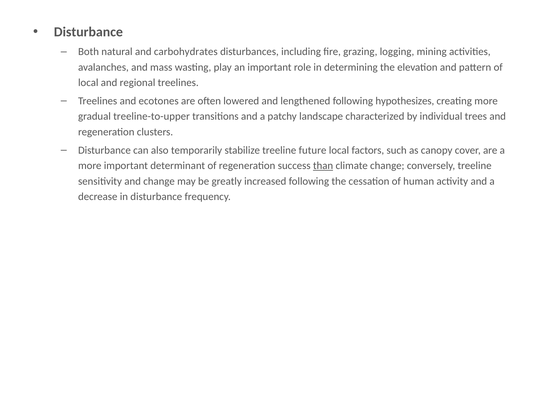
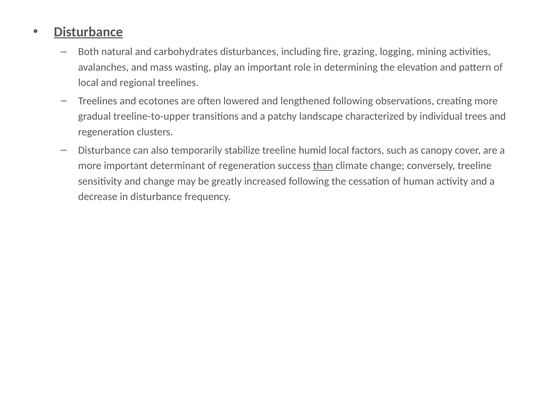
Disturbance underline: none -> present (88, 32)
hypothesizes: hypothesizes -> observations (405, 101)
future: future -> humid (313, 150)
